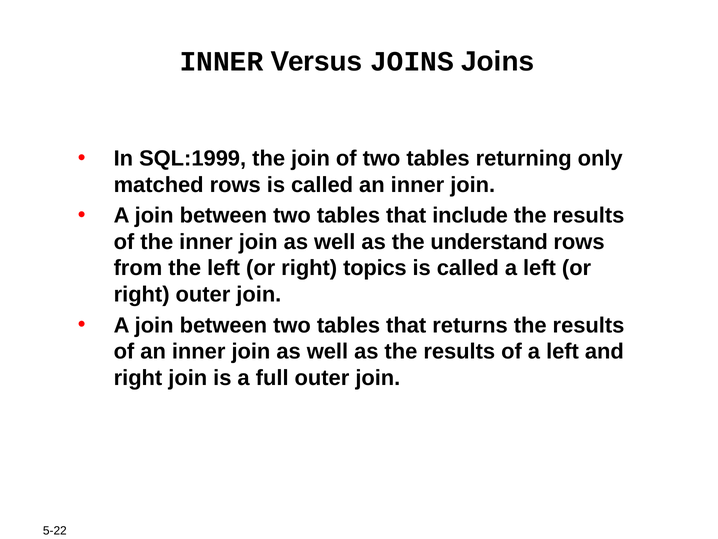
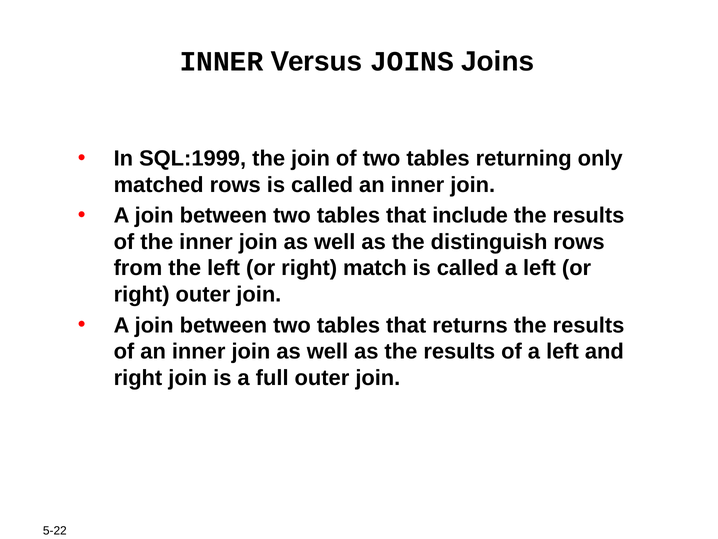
understand: understand -> distinguish (489, 242)
topics: topics -> match (375, 268)
